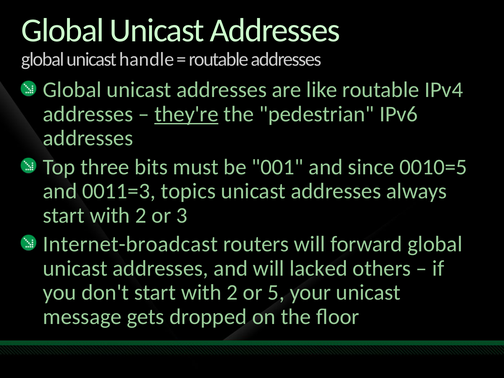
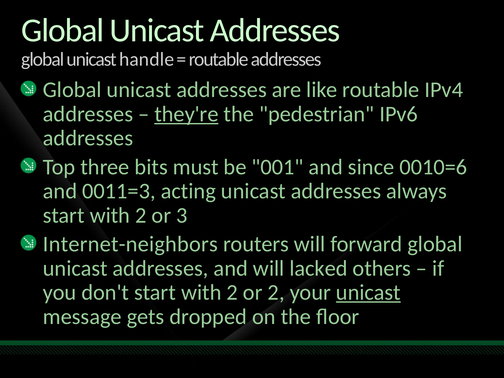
0010=5: 0010=5 -> 0010=6 (433, 167)
topics: topics -> acting (188, 191)
Internet-broadcast: Internet-broadcast -> Internet-neighbors (130, 244)
or 5: 5 -> 2 (276, 292)
unicast underline: none -> present (368, 292)
